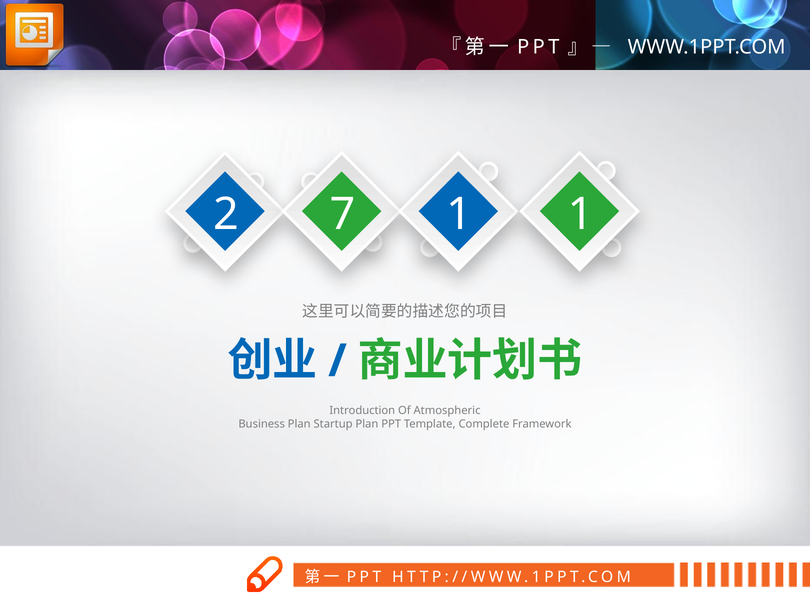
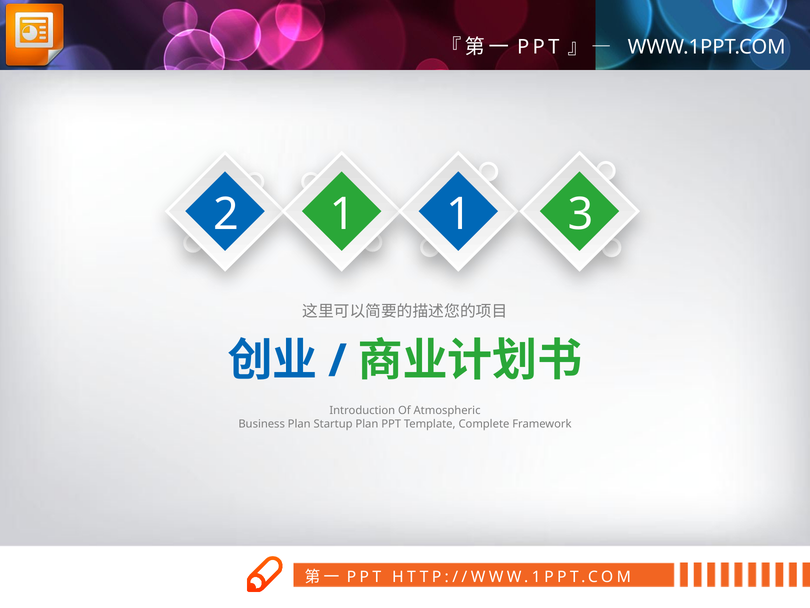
2 7: 7 -> 1 (343, 214)
1 1: 1 -> 3 (580, 214)
